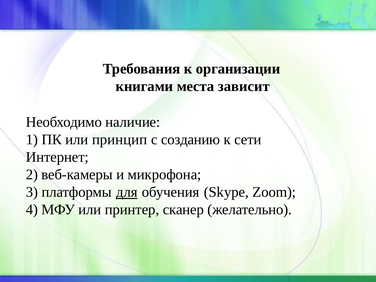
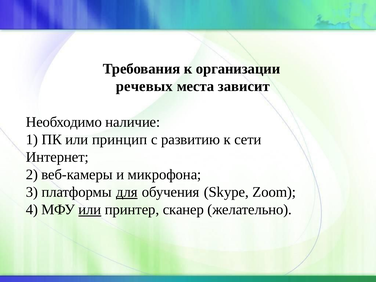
книгами: книгами -> речевых (144, 86)
созданию: созданию -> развитию (191, 139)
или underline: none -> present (90, 210)
